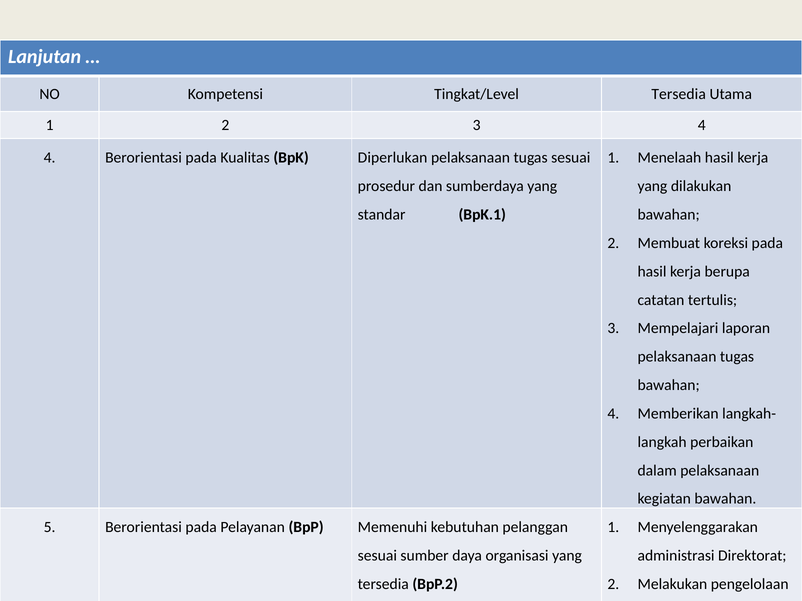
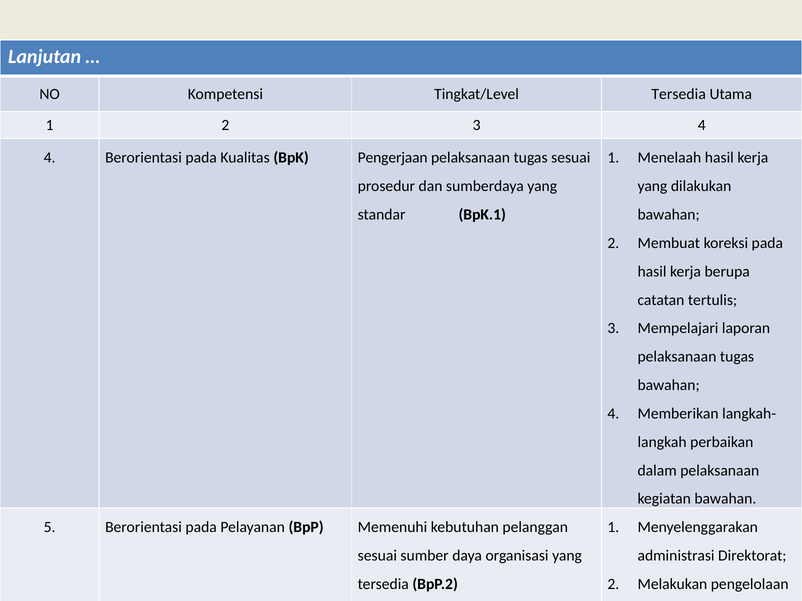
Diperlukan: Diperlukan -> Pengerjaan (393, 158)
